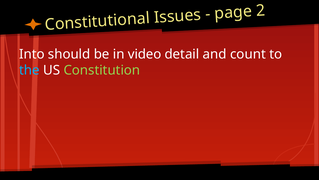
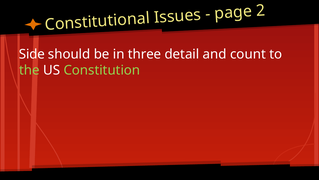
Into: Into -> Side (32, 54)
video: video -> three (145, 54)
the colour: light blue -> light green (29, 70)
